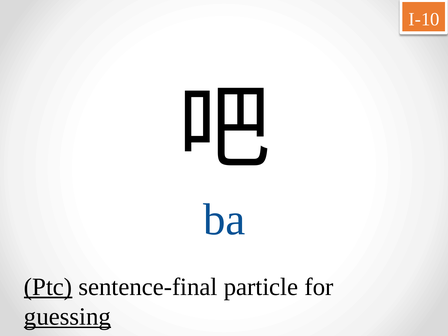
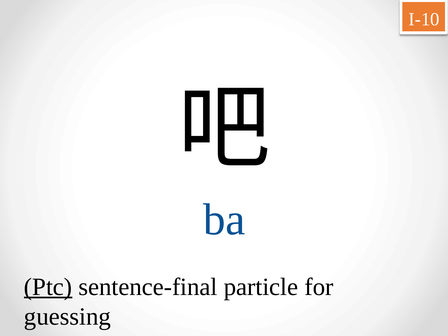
guessing underline: present -> none (67, 317)
